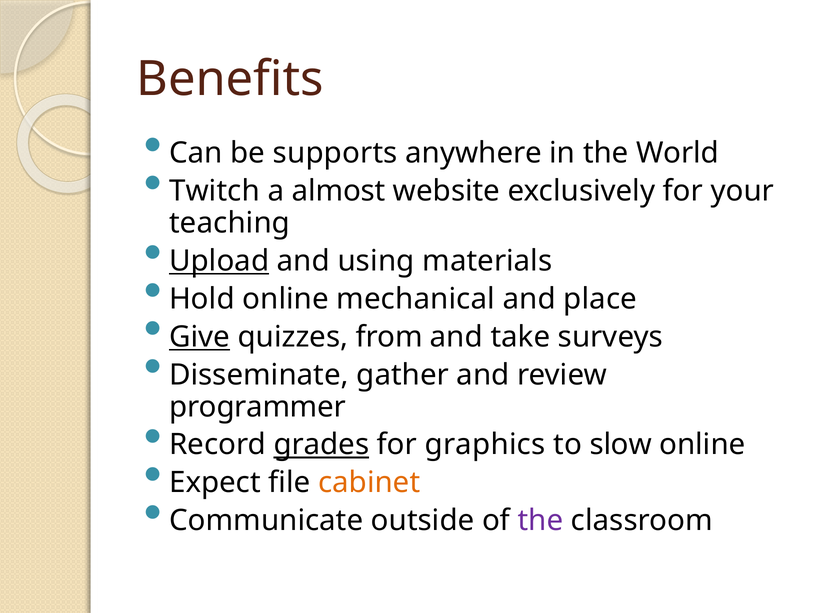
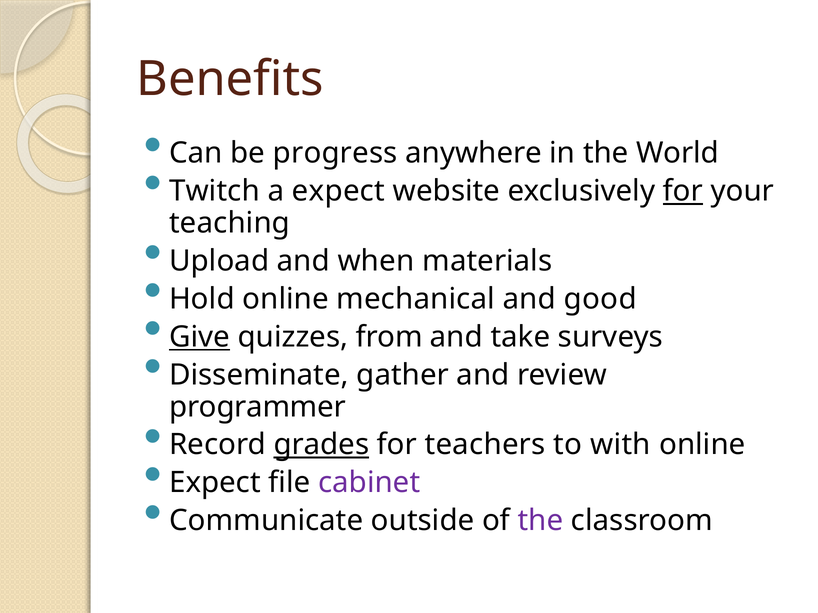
supports: supports -> progress (335, 153)
a almost: almost -> expect (338, 191)
for underline: none -> present (683, 191)
Upload underline: present -> none (219, 261)
using: using -> when (376, 261)
place: place -> good (600, 299)
graphics: graphics -> teachers (485, 445)
slow: slow -> with (620, 445)
cabinet colour: orange -> purple (369, 483)
